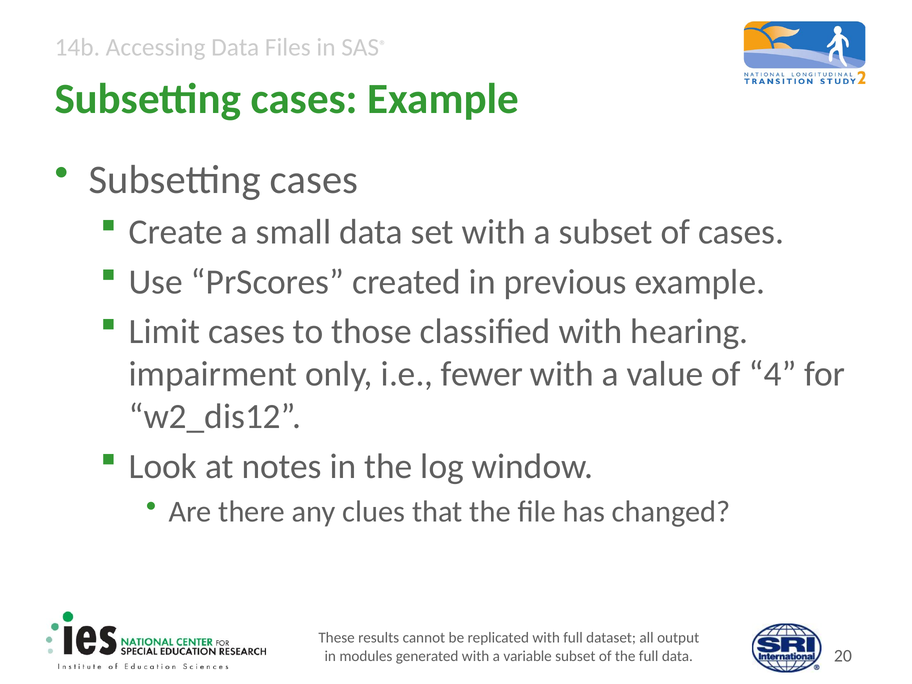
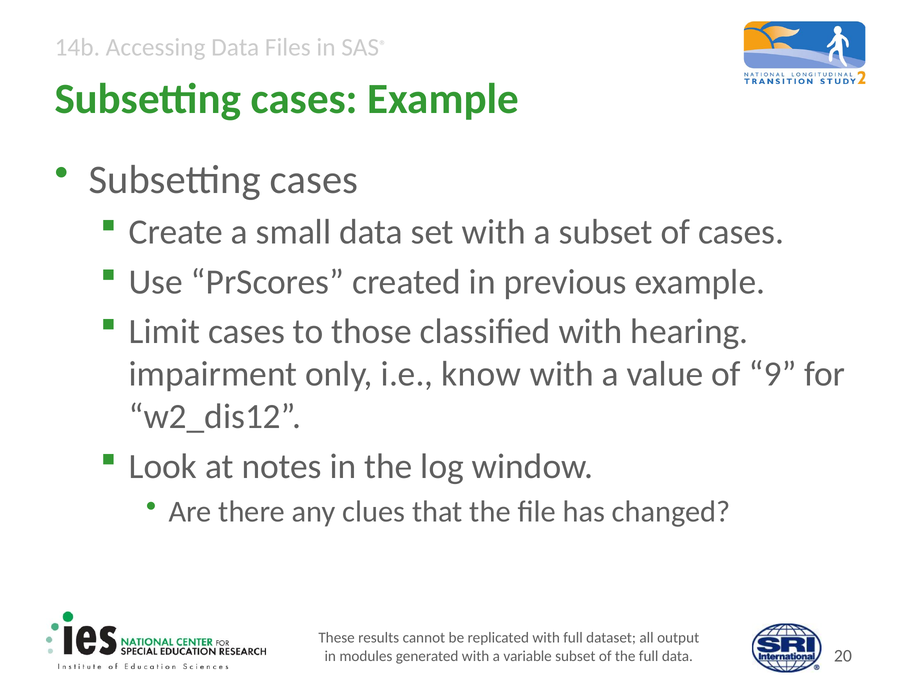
fewer: fewer -> know (481, 374)
4: 4 -> 9 (773, 374)
